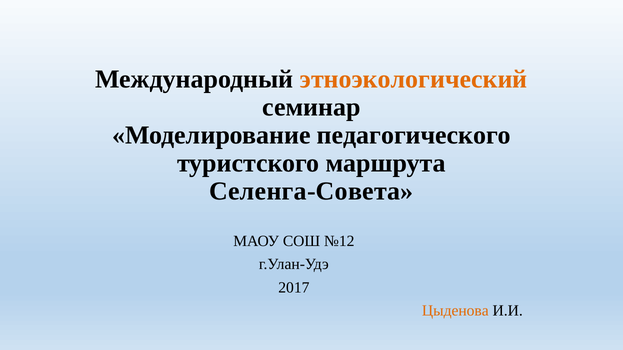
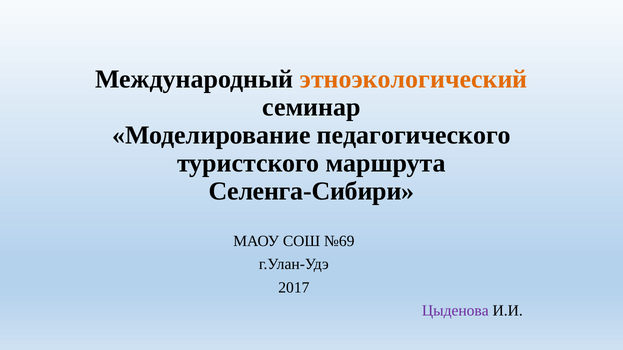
Селенга-Совета: Селенга-Совета -> Селенга-Сибири (312, 191)
№12: №12 -> №69 (339, 241)
Цыденова colour: orange -> purple (455, 311)
